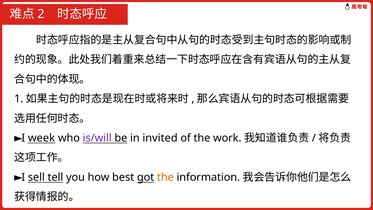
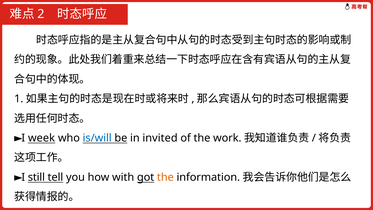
is/will colour: purple -> blue (97, 138)
sell: sell -> still (36, 177)
best: best -> with (123, 177)
